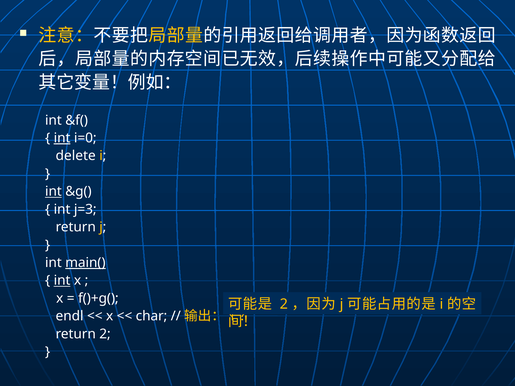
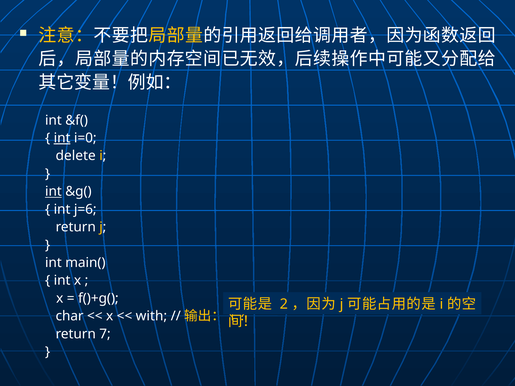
j=3: j=3 -> j=6 (85, 209)
main( underline: present -> none (85, 263)
int underline: present -> none (62, 281)
endl: endl -> char (70, 316)
char: char -> with (151, 316)
return 2: 2 -> 7 (105, 334)
